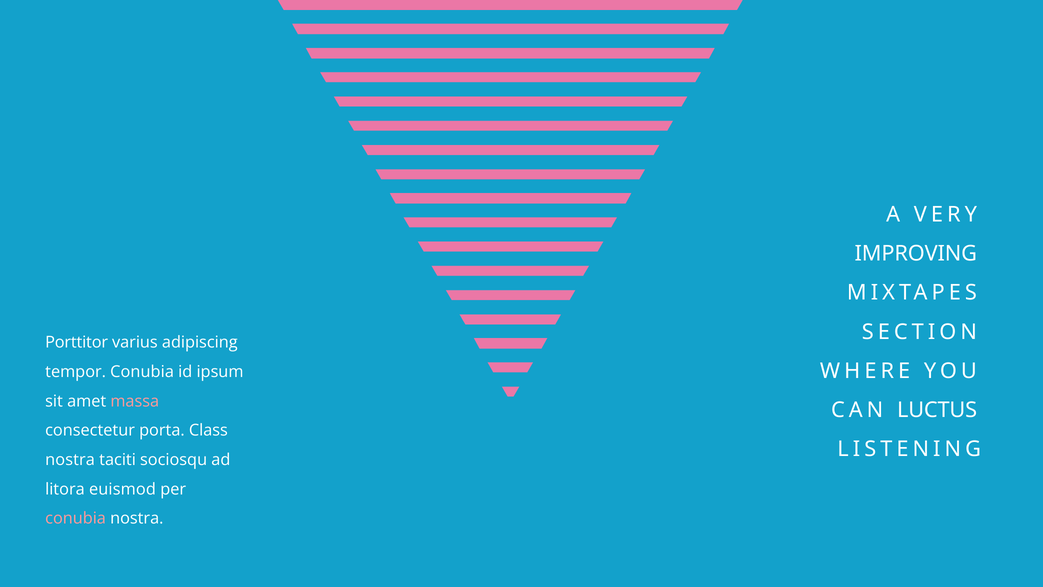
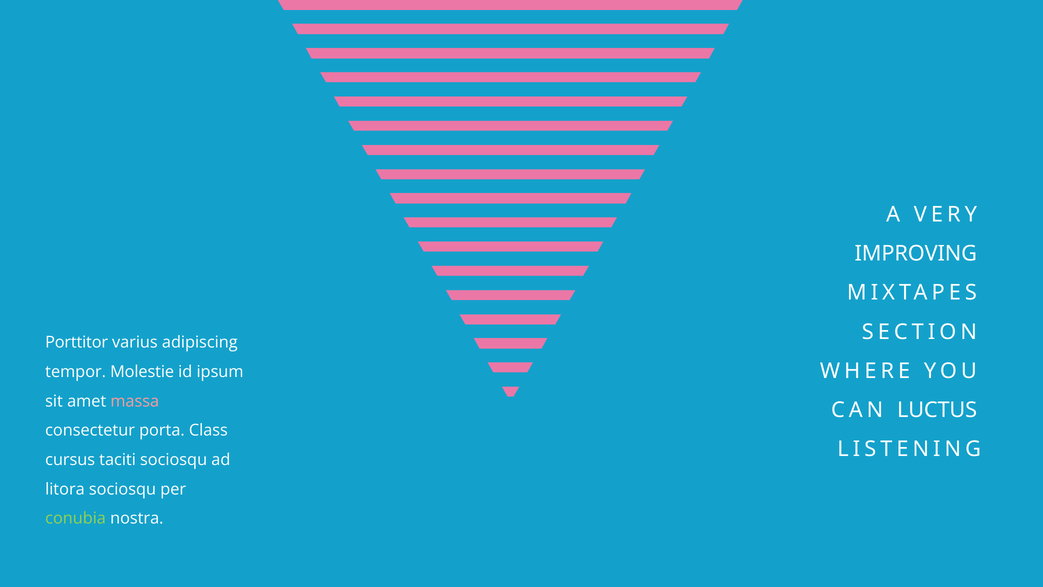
tempor Conubia: Conubia -> Molestie (142, 372)
nostra: nostra -> cursus (70, 460)
litora euismod: euismod -> sociosqu (122, 489)
conubia colour: pink -> light green (76, 518)
